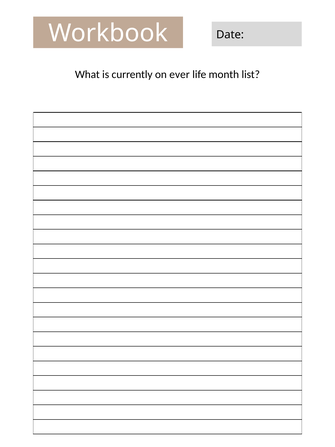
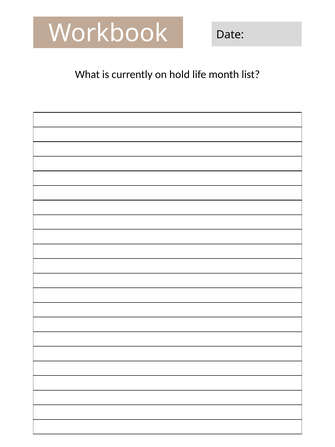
ever: ever -> hold (180, 74)
